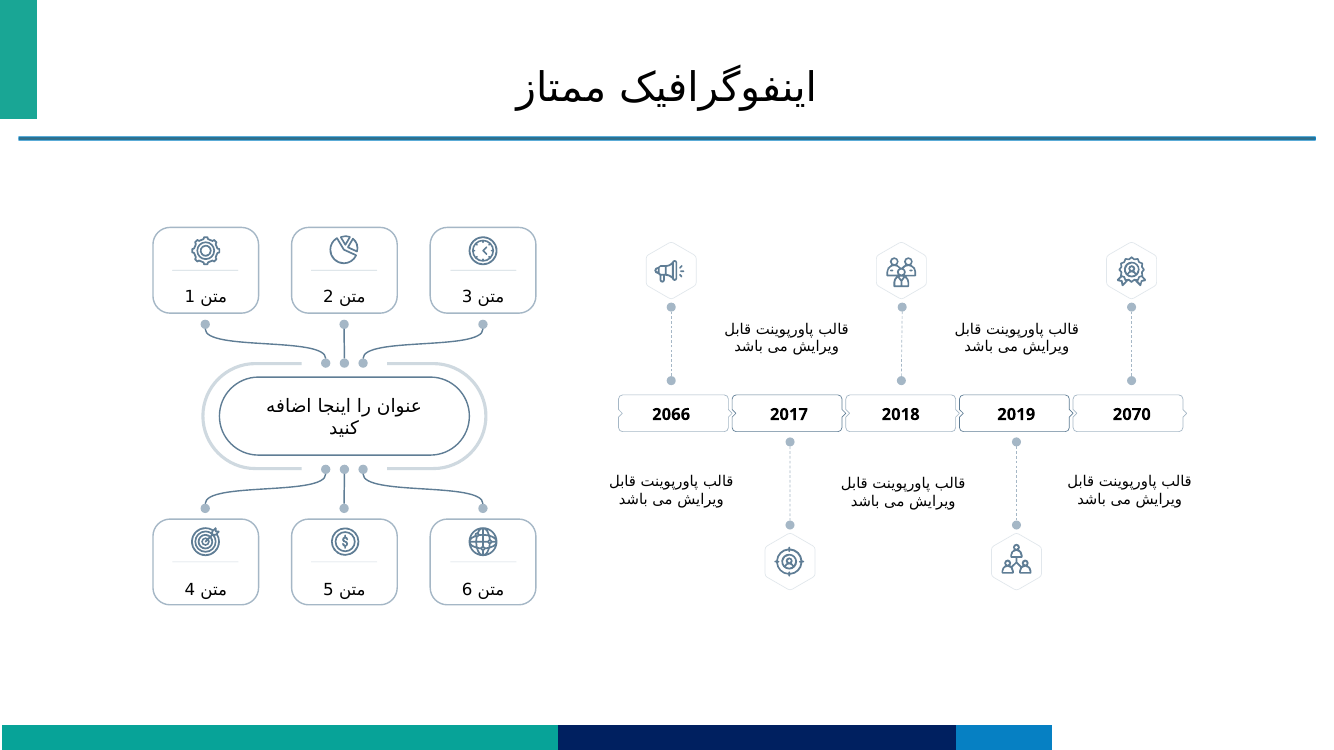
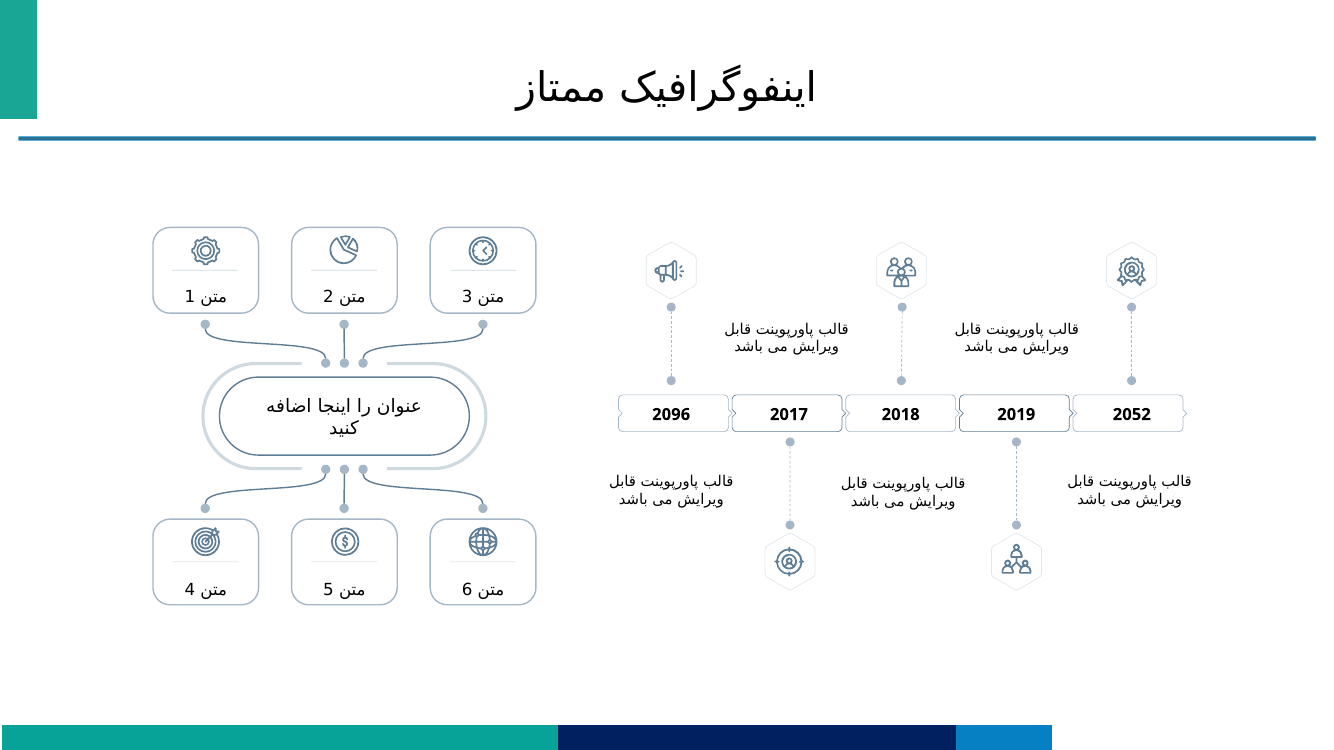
2066: 2066 -> 2096 (671, 415)
2070: 2070 -> 2052 (1132, 415)
